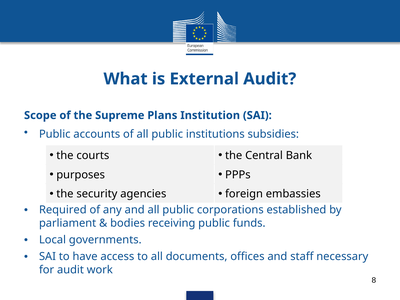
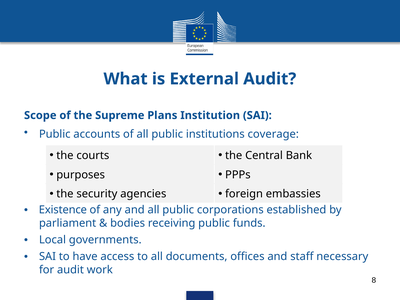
subsidies: subsidies -> coverage (273, 134)
Required: Required -> Existence (63, 210)
